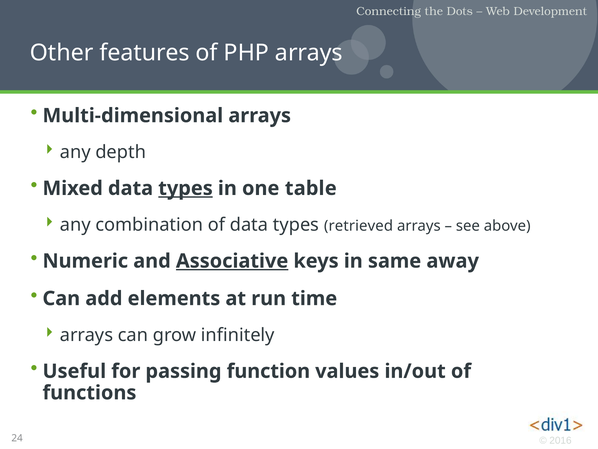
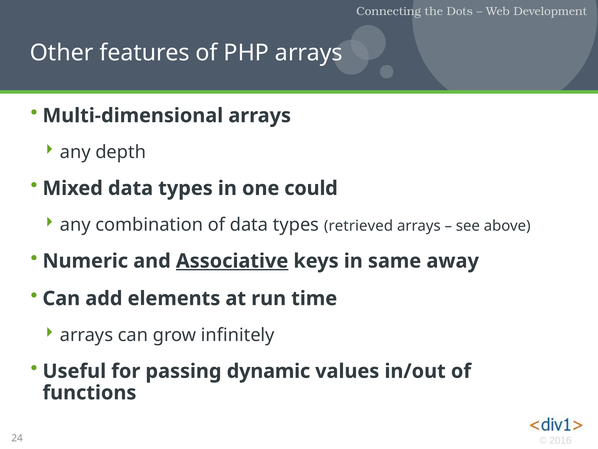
types underline: present -> none (186, 188)
table: table -> could (311, 188)
function: function -> dynamic (268, 371)
